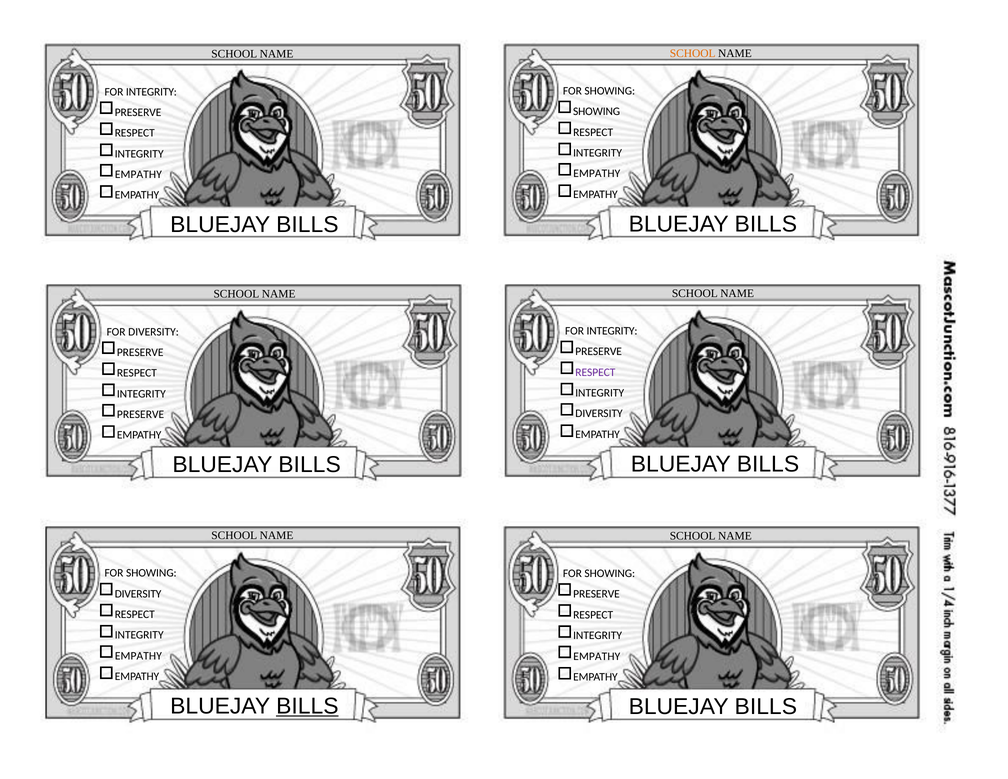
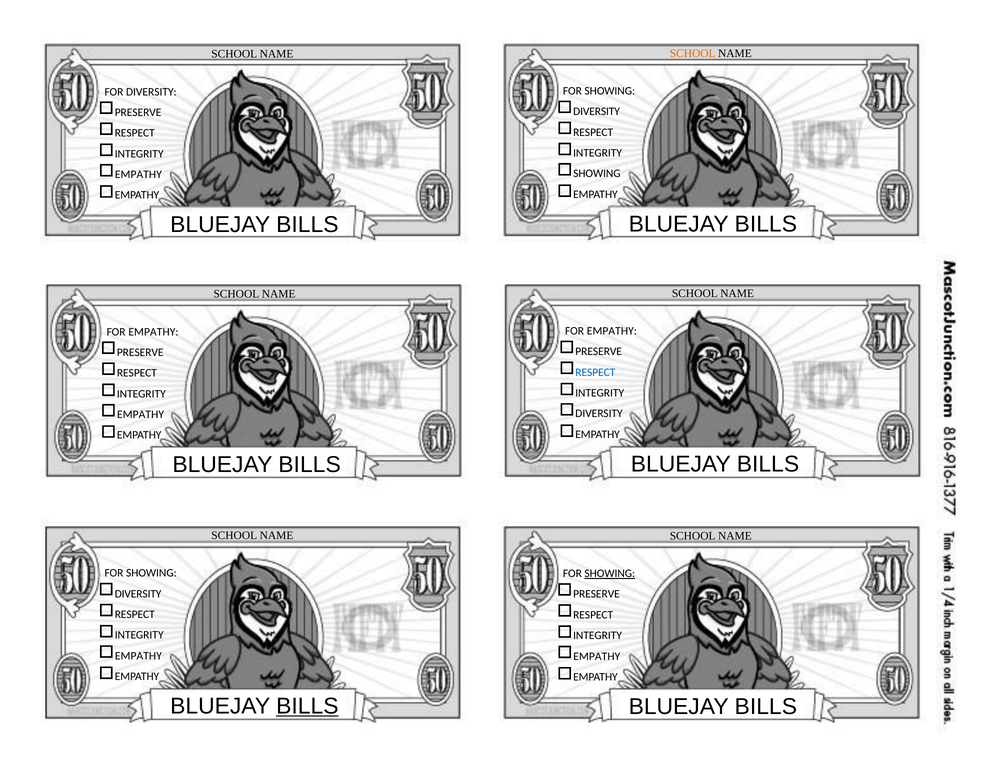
INTEGRITY: INTEGRITY -> DIVERSITY (151, 92)
SHOWING: SHOWING -> DIVERSITY (597, 112)
EMPATHY: EMPATHY -> SHOWING (597, 174)
INTEGRITY: INTEGRITY -> EMPATHY (612, 331)
DIVERSITY: DIVERSITY -> EMPATHY (153, 332)
RESPECT colour: purple -> blue (595, 372)
PRESERVE: PRESERVE -> EMPATHY (141, 414)
SHOWING underline: none -> present (610, 573)
